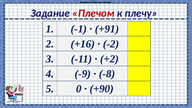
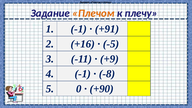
Плечом colour: red -> orange (93, 13)
-2: -2 -> -5 (111, 44)
+2: +2 -> +9 (109, 59)
4 -9: -9 -> -1 (83, 74)
